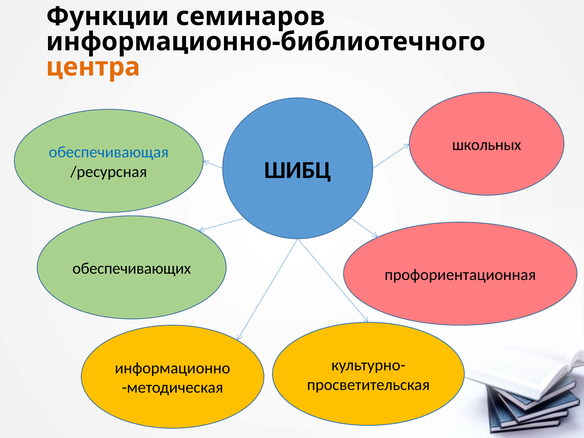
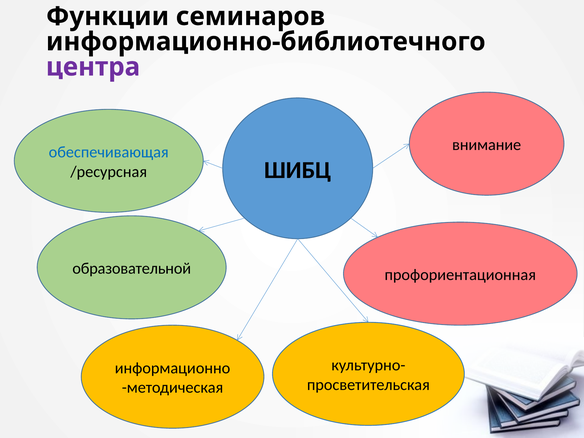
центра colour: orange -> purple (93, 67)
школьных: школьных -> внимание (487, 145)
обеспечивающих: обеспечивающих -> образовательной (132, 268)
